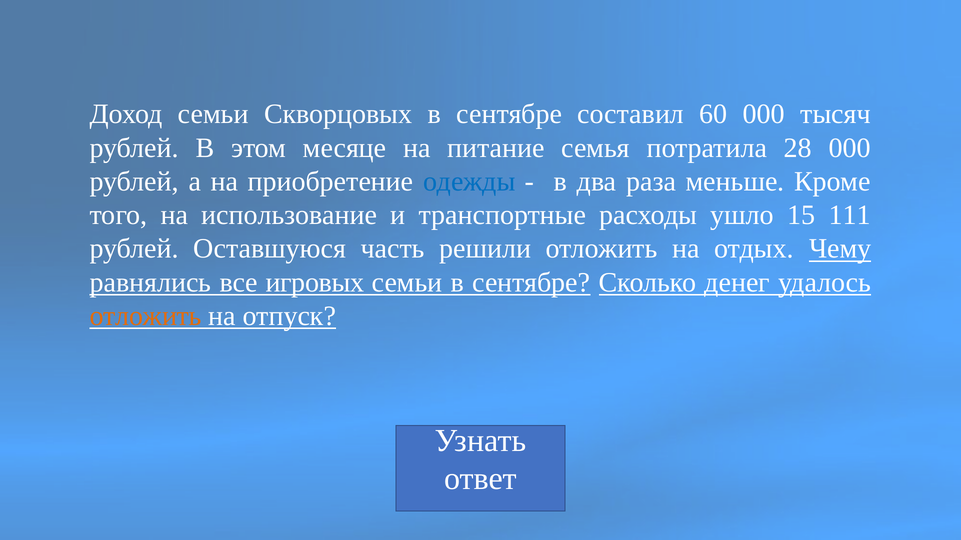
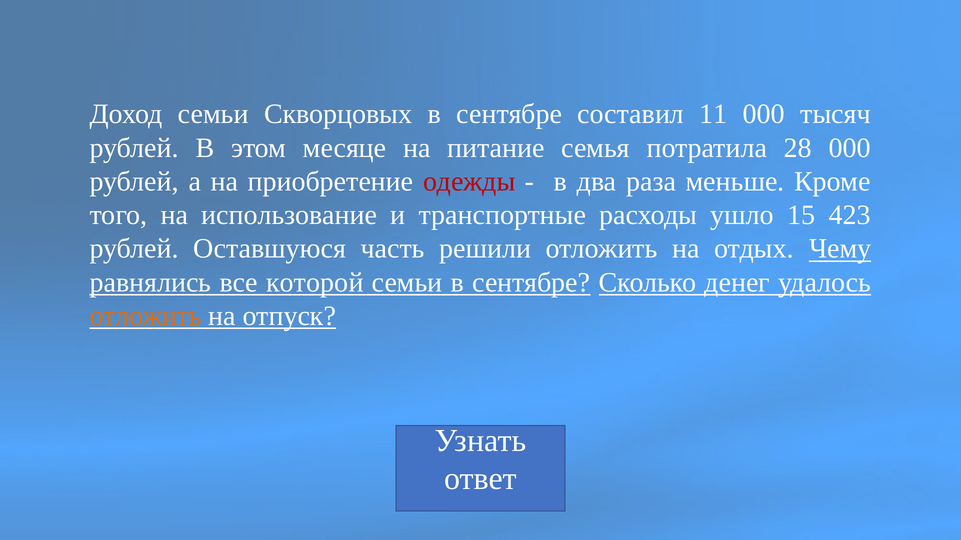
60: 60 -> 11 (713, 114)
одежды colour: blue -> red (469, 182)
111: 111 -> 423 (850, 215)
игровых: игровых -> которой (315, 283)
